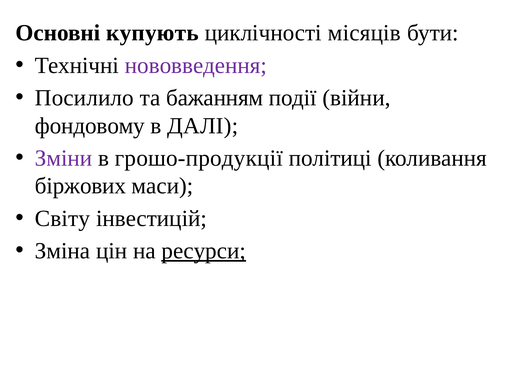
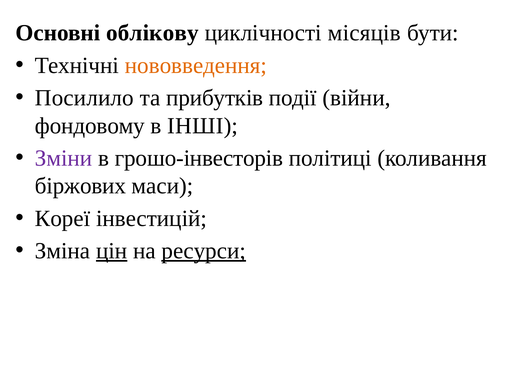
купують: купують -> облікову (152, 33)
нововведення colour: purple -> orange (196, 65)
бажанням: бажанням -> прибутків (215, 98)
ДАЛІ: ДАЛІ -> ІНШІ (203, 126)
грошо-продукції: грошо-продукції -> грошо-інвесторів (199, 158)
Світу: Світу -> Кореї (63, 218)
цін underline: none -> present (112, 251)
